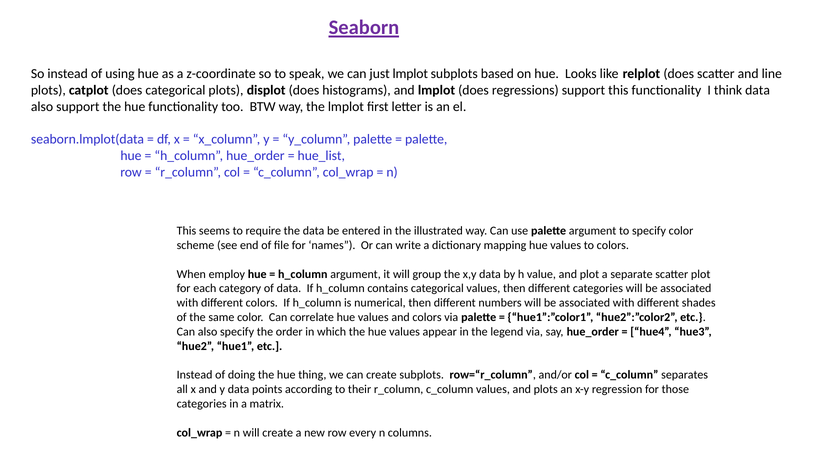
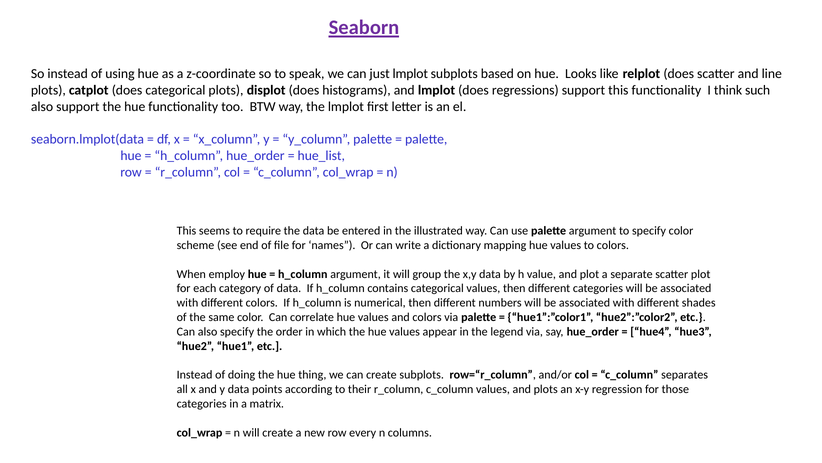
think data: data -> such (758, 90)
